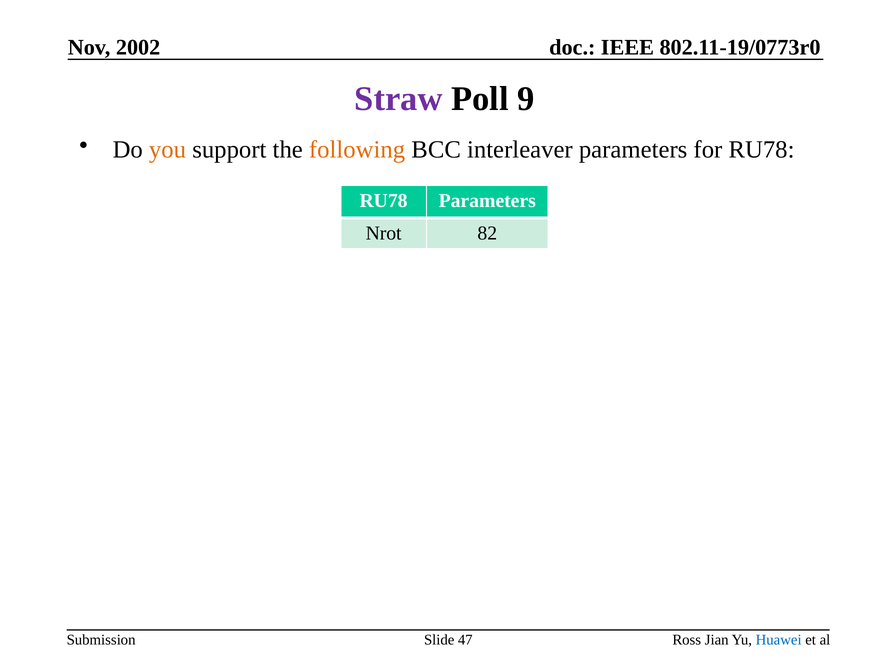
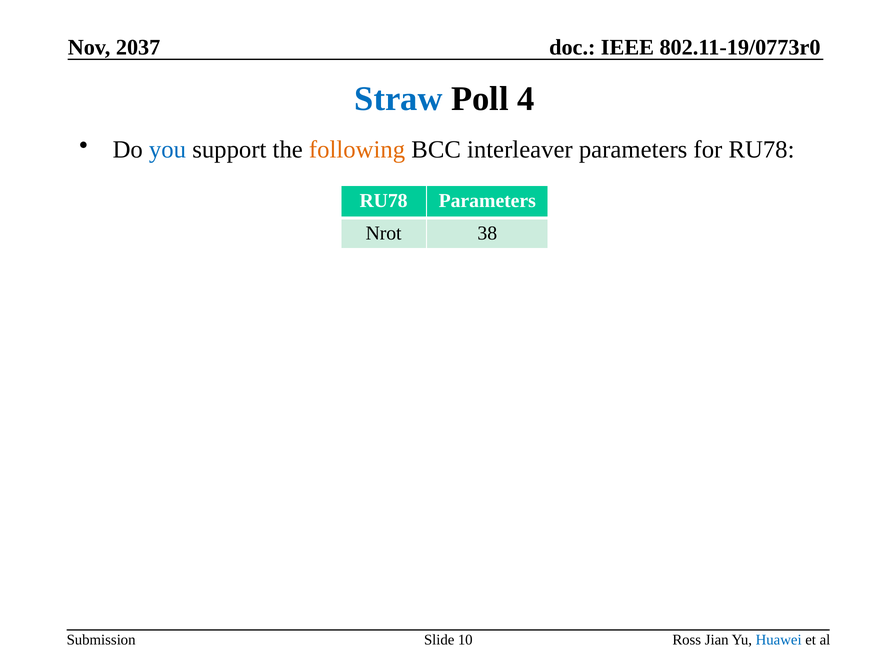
2002: 2002 -> 2037 (138, 47)
Straw colour: purple -> blue (399, 99)
9: 9 -> 4 (526, 99)
you colour: orange -> blue (168, 150)
82: 82 -> 38 (487, 233)
47: 47 -> 10 (465, 639)
